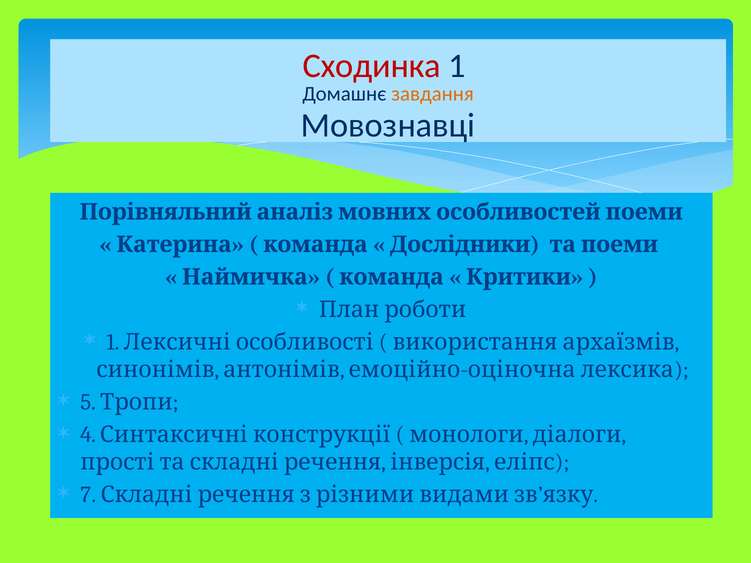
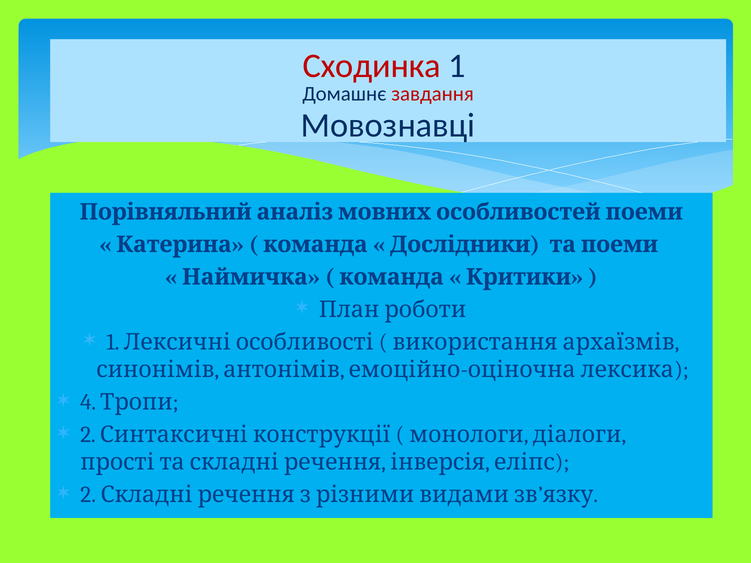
завдання colour: orange -> red (433, 94)
5: 5 -> 4 (88, 402)
4: 4 -> 2 (88, 435)
7: 7 -> 2 (88, 495)
